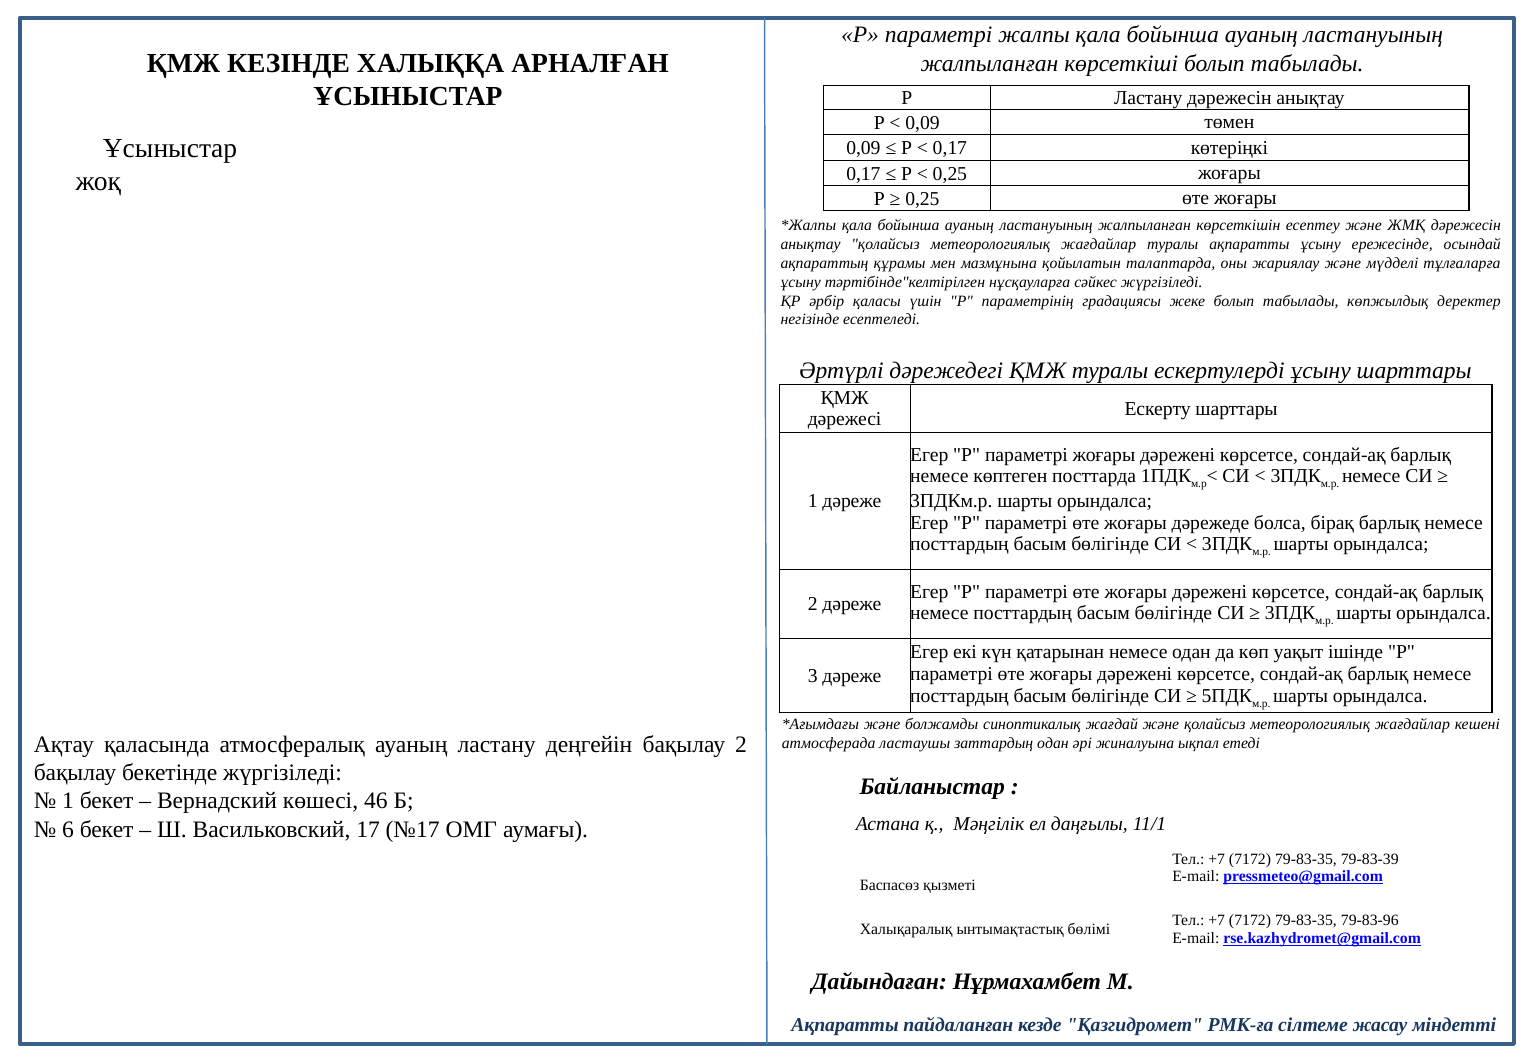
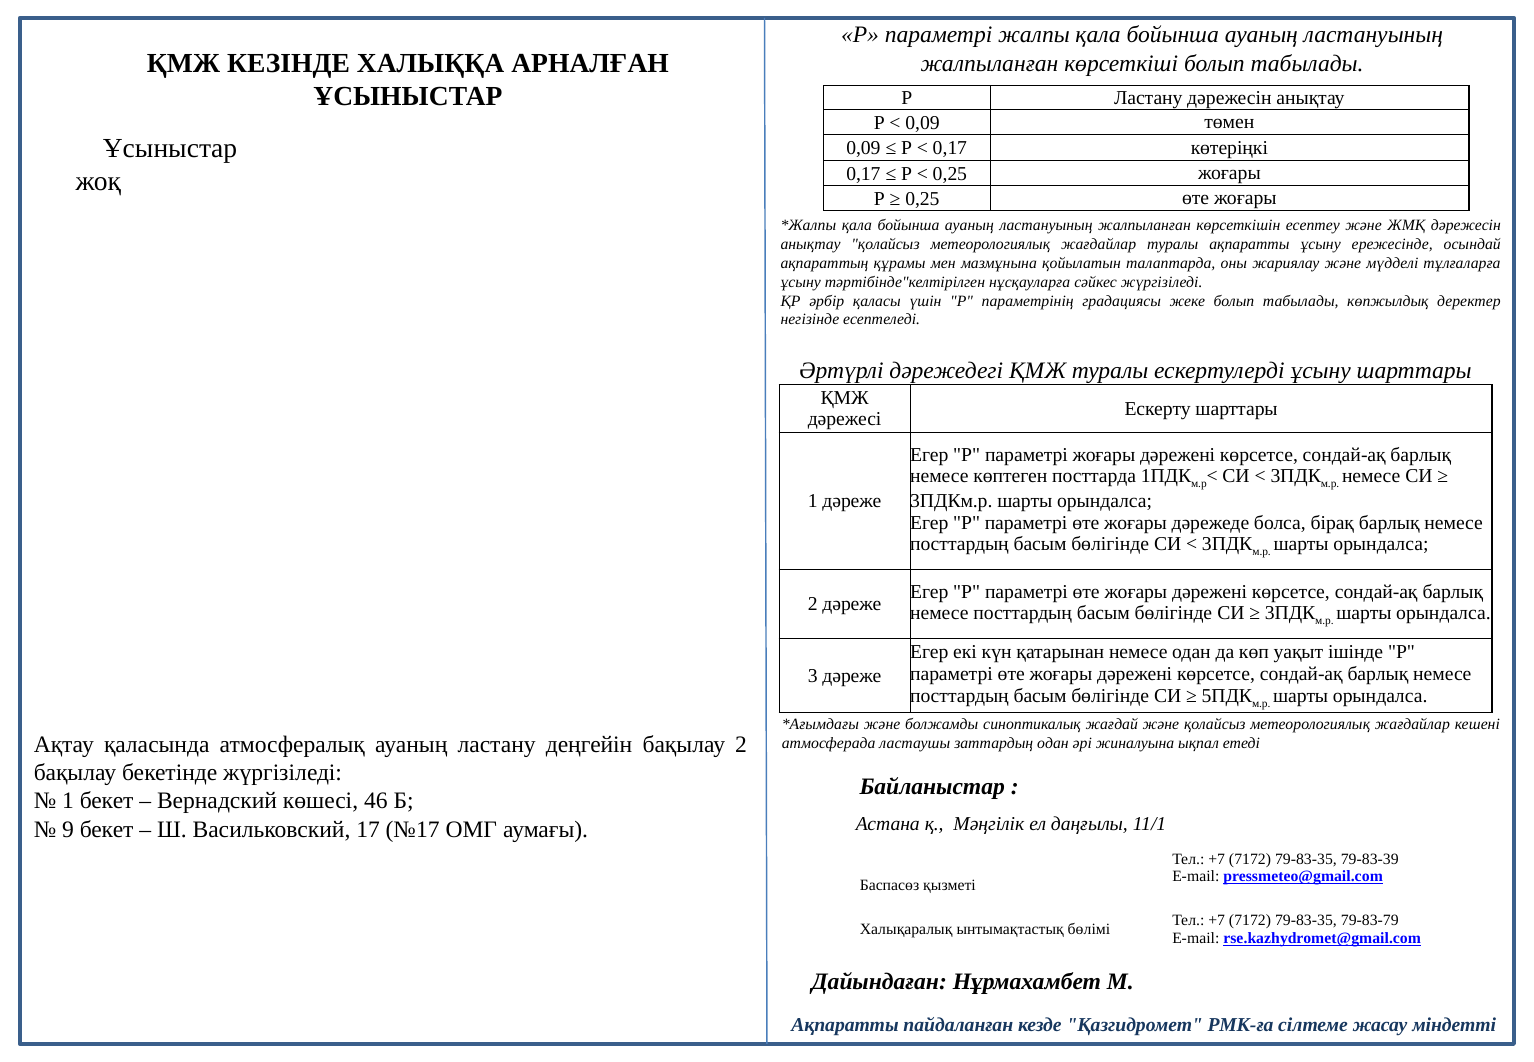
6: 6 -> 9 (68, 829)
79-83-96: 79-83-96 -> 79-83-79 (1370, 921)
